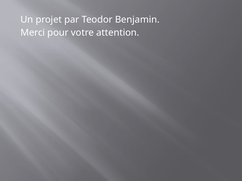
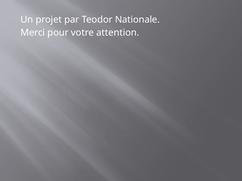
Benjamin: Benjamin -> Nationale (137, 20)
